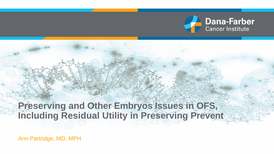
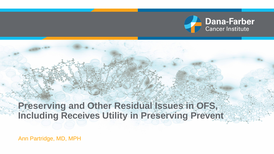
Embryos: Embryos -> Residual (133, 106)
Residual: Residual -> Receives (80, 116)
